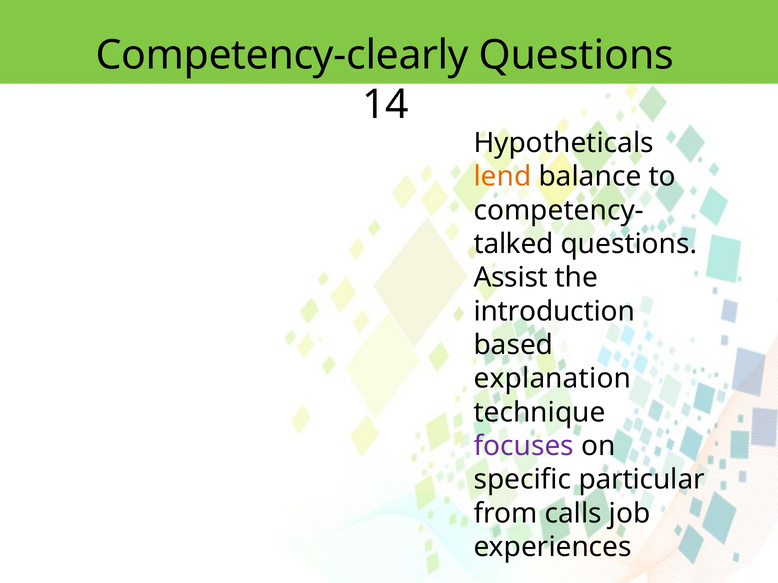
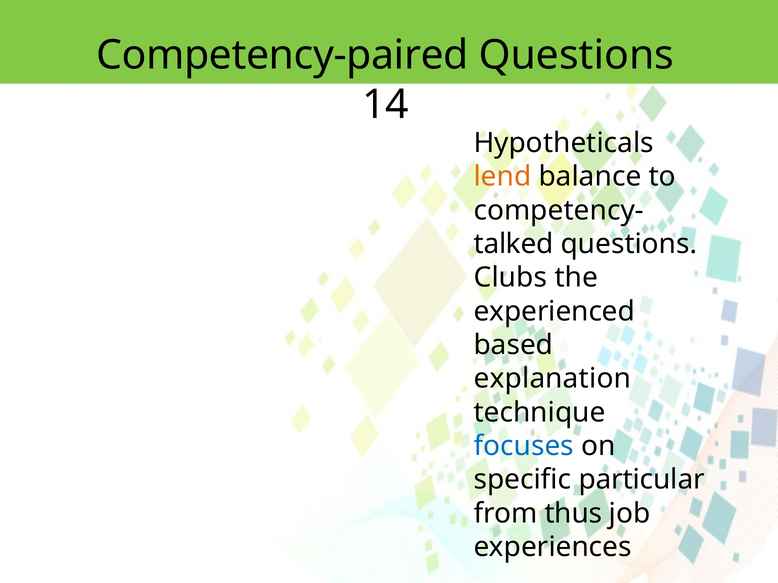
Competency-clearly: Competency-clearly -> Competency-paired (282, 55)
Assist: Assist -> Clubs (510, 278)
introduction: introduction -> experienced (554, 312)
focuses colour: purple -> blue (524, 446)
calls: calls -> thus (573, 514)
